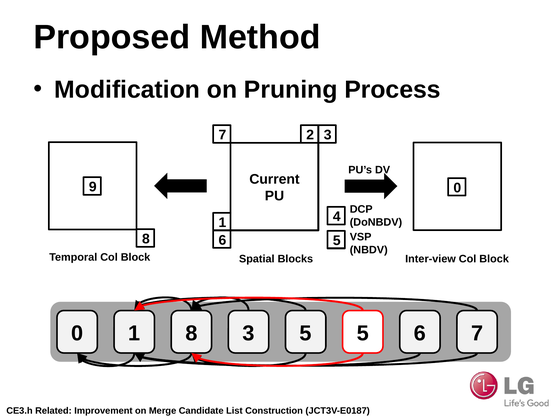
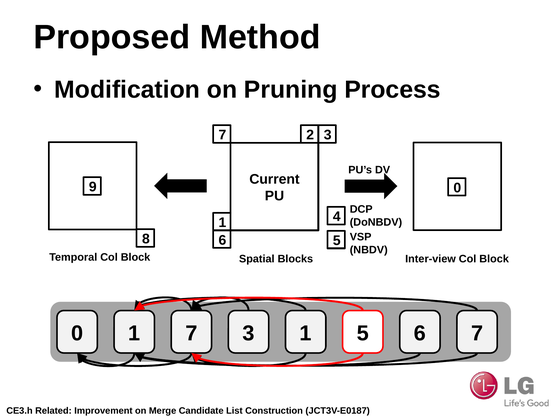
1 8: 8 -> 7 (191, 334)
3 5: 5 -> 1 (306, 334)
